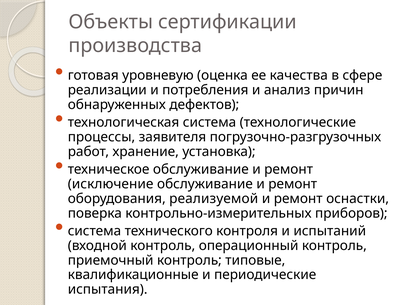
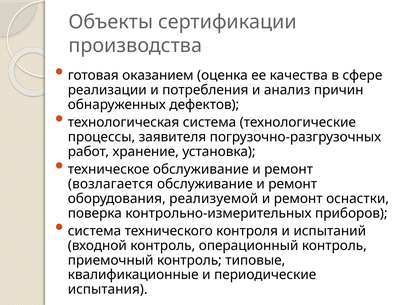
уровневую: уровневую -> оказанием (158, 76)
исключение: исключение -> возлагается (111, 184)
